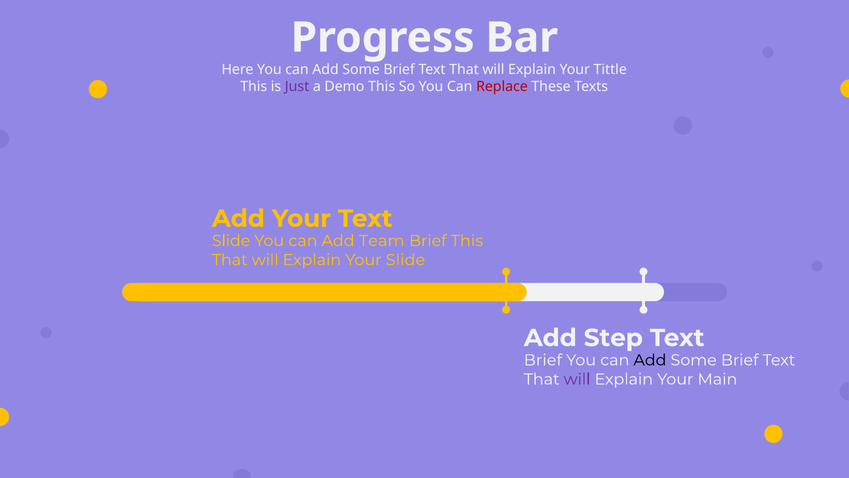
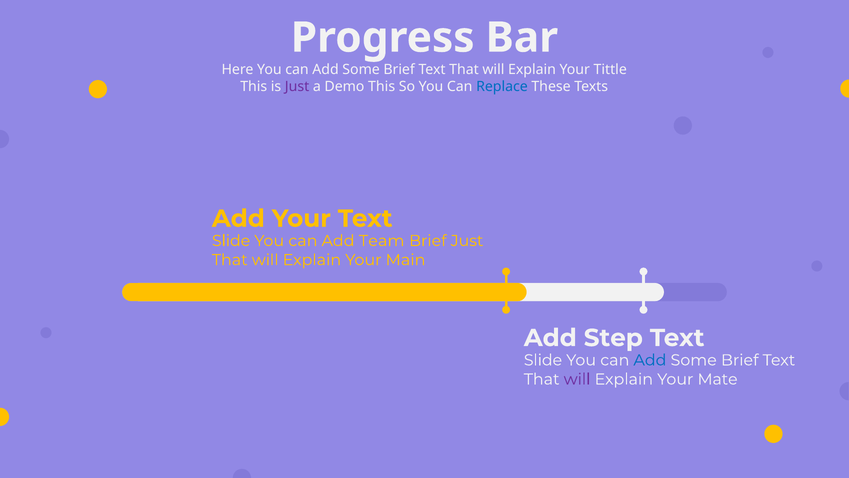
Replace colour: red -> blue (502, 86)
Brief This: This -> Just (467, 241)
Your Slide: Slide -> Main (406, 260)
Brief: Brief -> Slide (543, 360)
Add colour: black -> blue (650, 360)
Main: Main -> Mate (718, 379)
